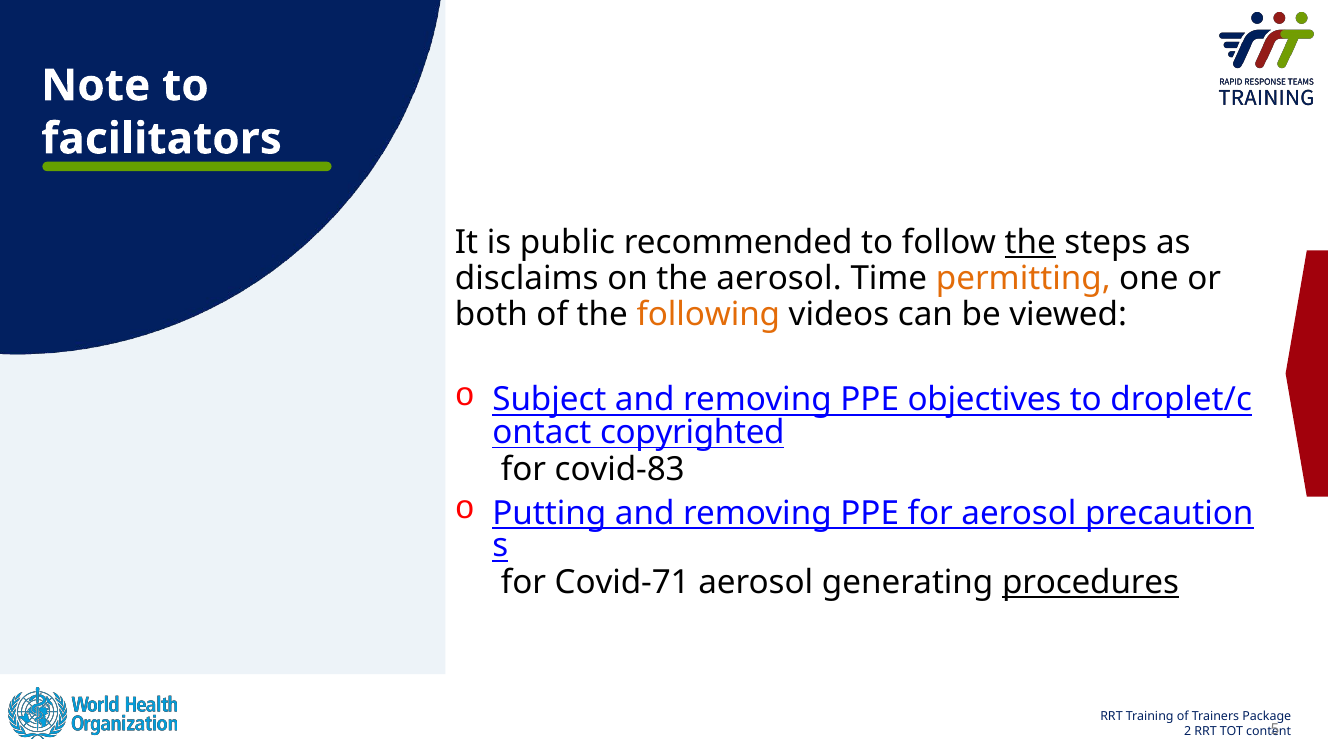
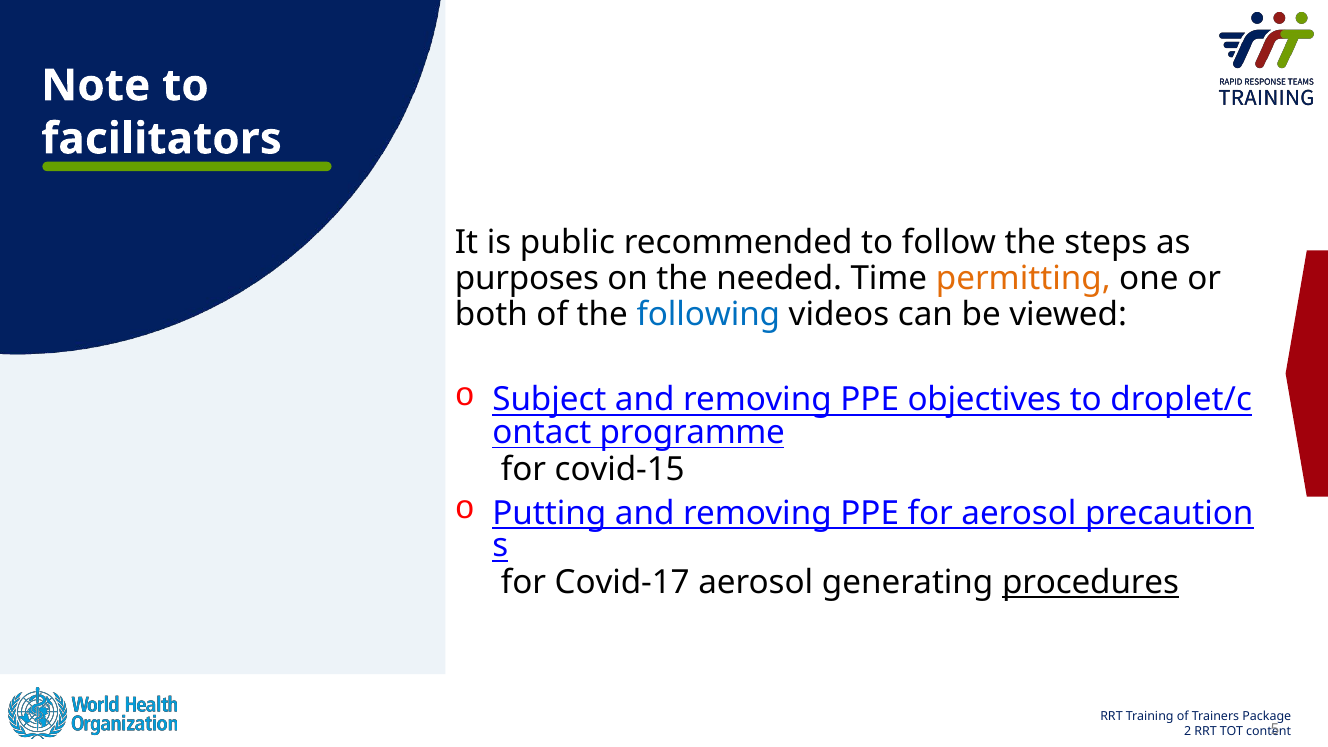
the underline: present -> none (1030, 243)
disclaims: disclaims -> purposes (527, 279)
the aerosol: aerosol -> needed (779, 279)
following colour: orange -> blue (708, 314)
copyrighted: copyrighted -> programme (692, 432)
covid-83: covid-83 -> covid-15 (620, 469)
Covid-71: Covid-71 -> Covid-17 (622, 583)
